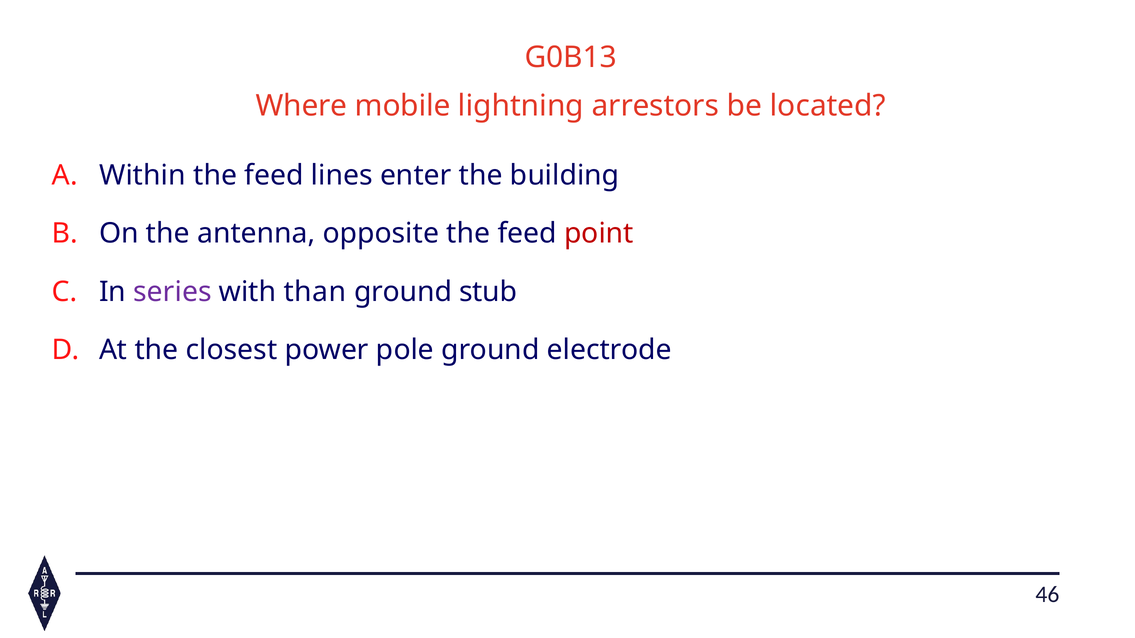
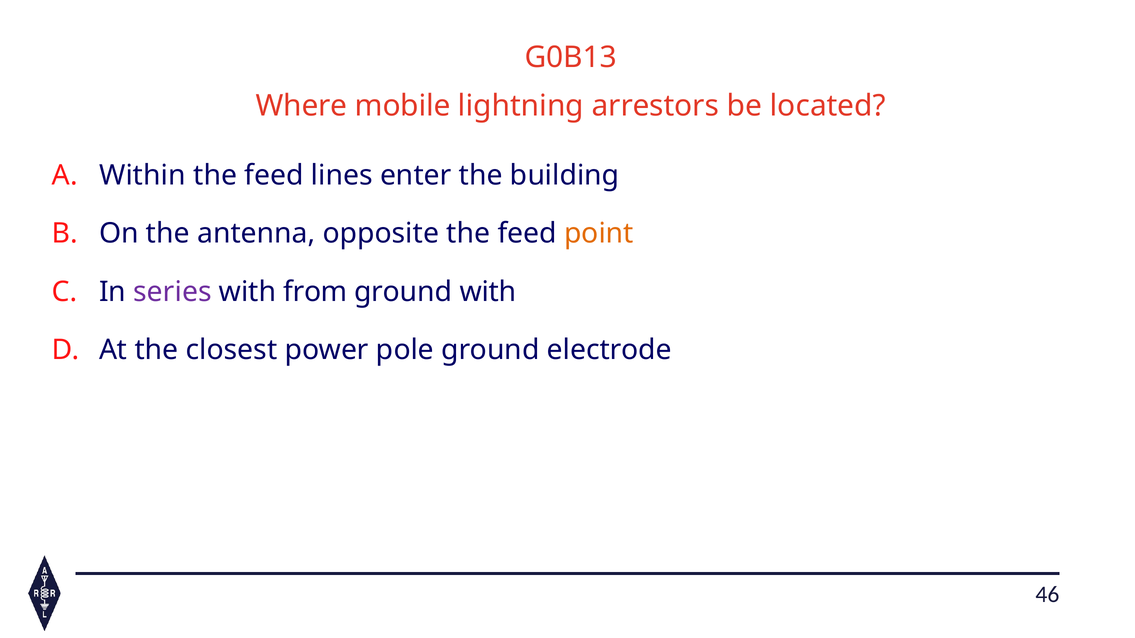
point colour: red -> orange (599, 234)
than: than -> from (315, 292)
ground stub: stub -> with (488, 292)
